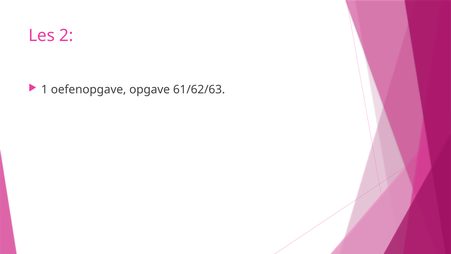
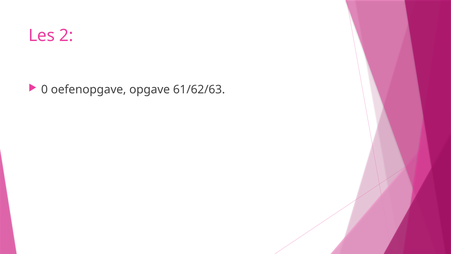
1: 1 -> 0 (44, 89)
